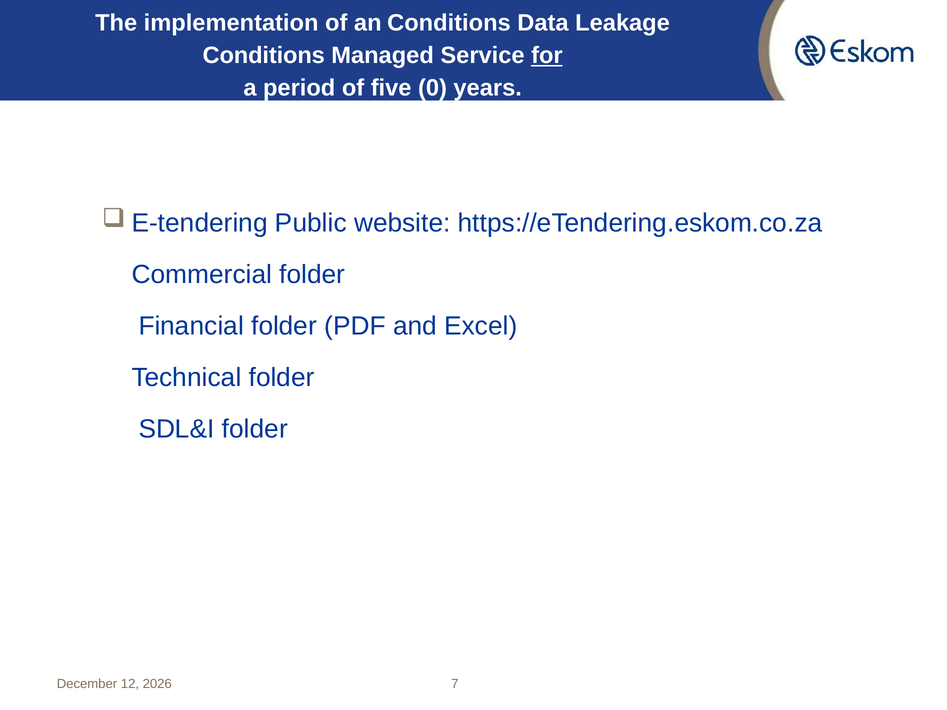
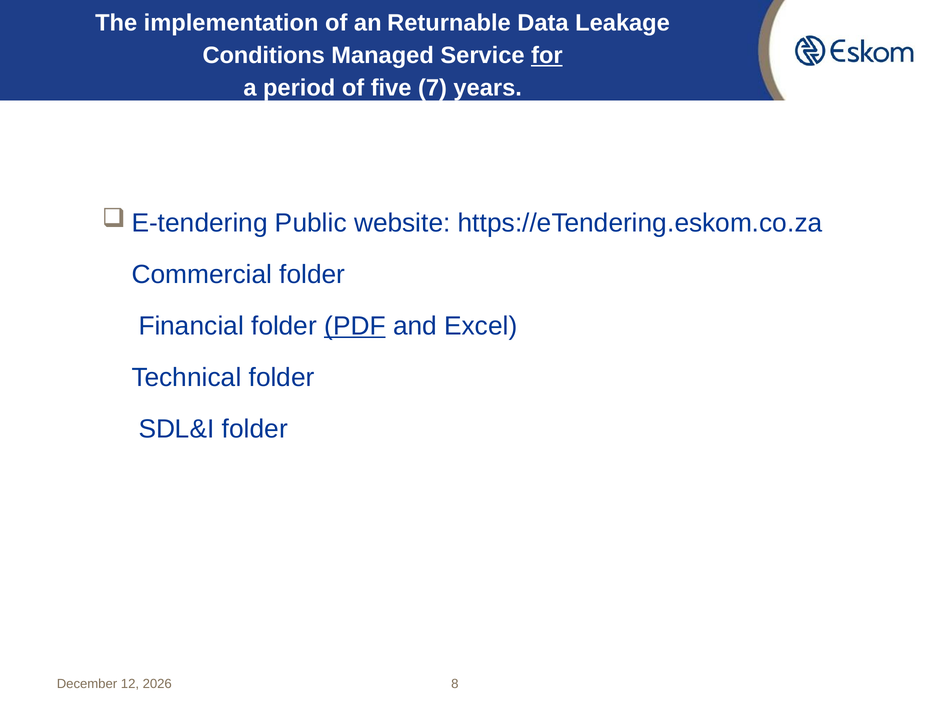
an Conditions: Conditions -> Returnable (449, 23)
0: 0 -> 7 (432, 88)
PDF underline: none -> present (355, 326)
7: 7 -> 8 (455, 684)
